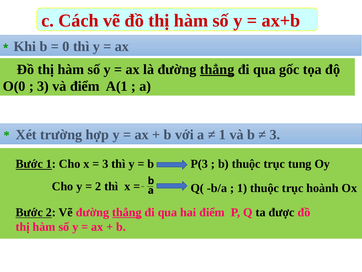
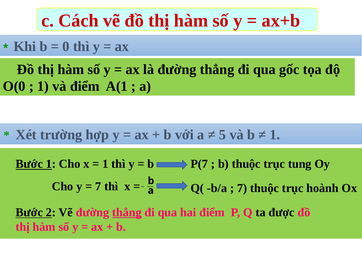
thẳng underline: present -> none (217, 69)
3: 3 -> 1 (43, 86)
1: 1 -> 5 (222, 135)
3: 3 -> 1 (275, 135)
3: 3 -> 1 (105, 164)
P(3: P(3 -> P(7 (199, 164)
2: 2 -> 7 (98, 186)
1: 1 -> 7 (242, 188)
